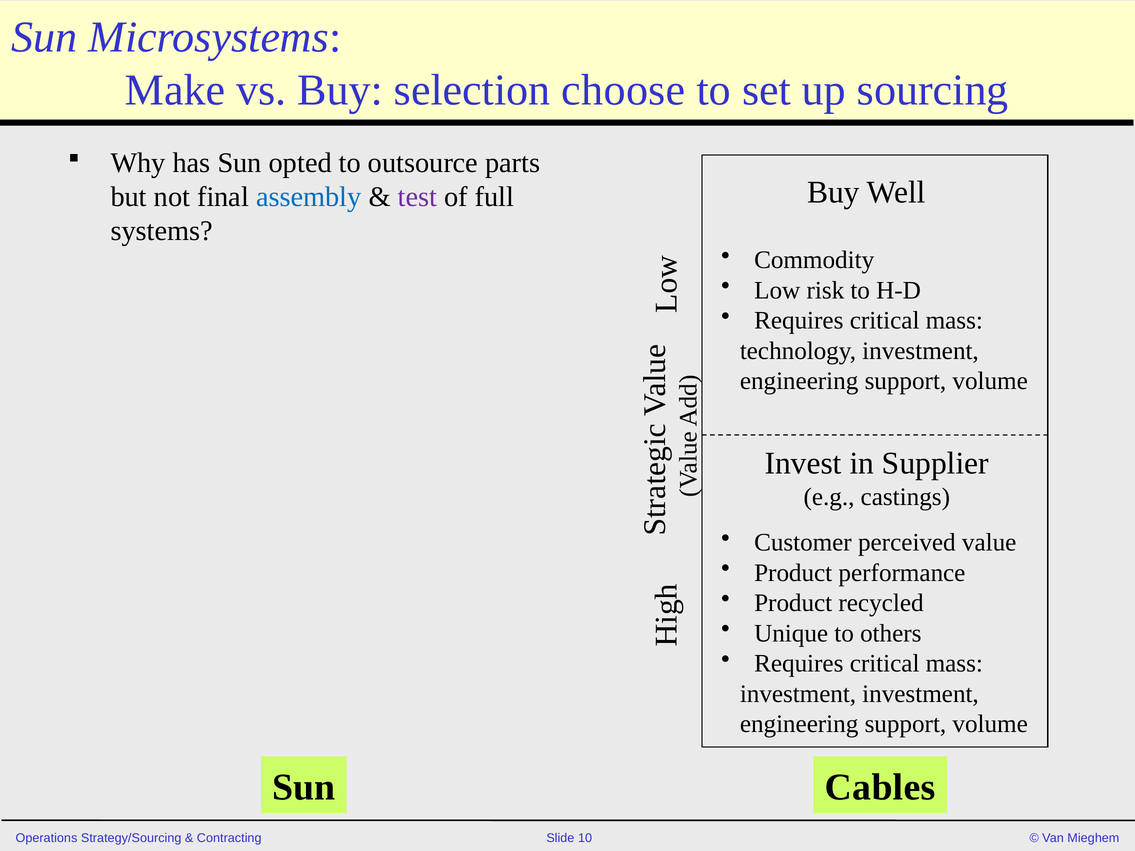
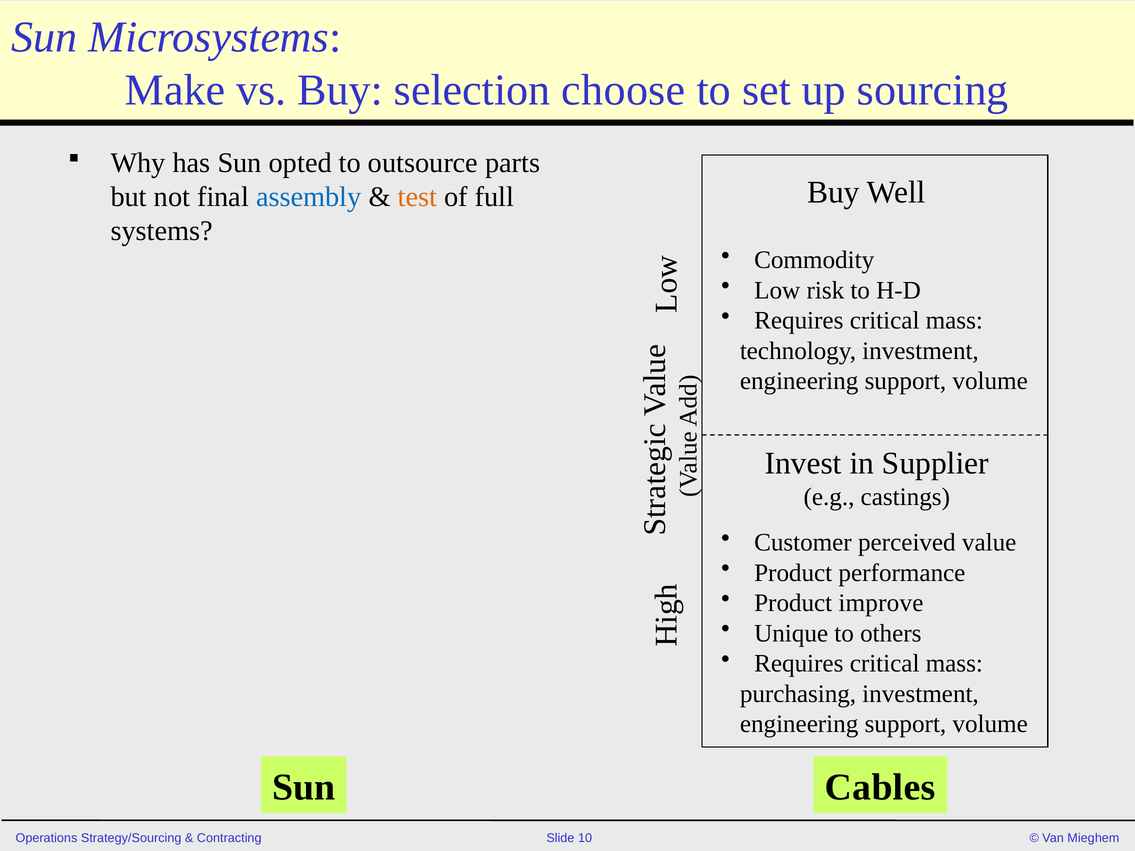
test colour: purple -> orange (417, 197)
recycled: recycled -> improve (881, 603)
investment: investment -> purchasing (798, 694)
